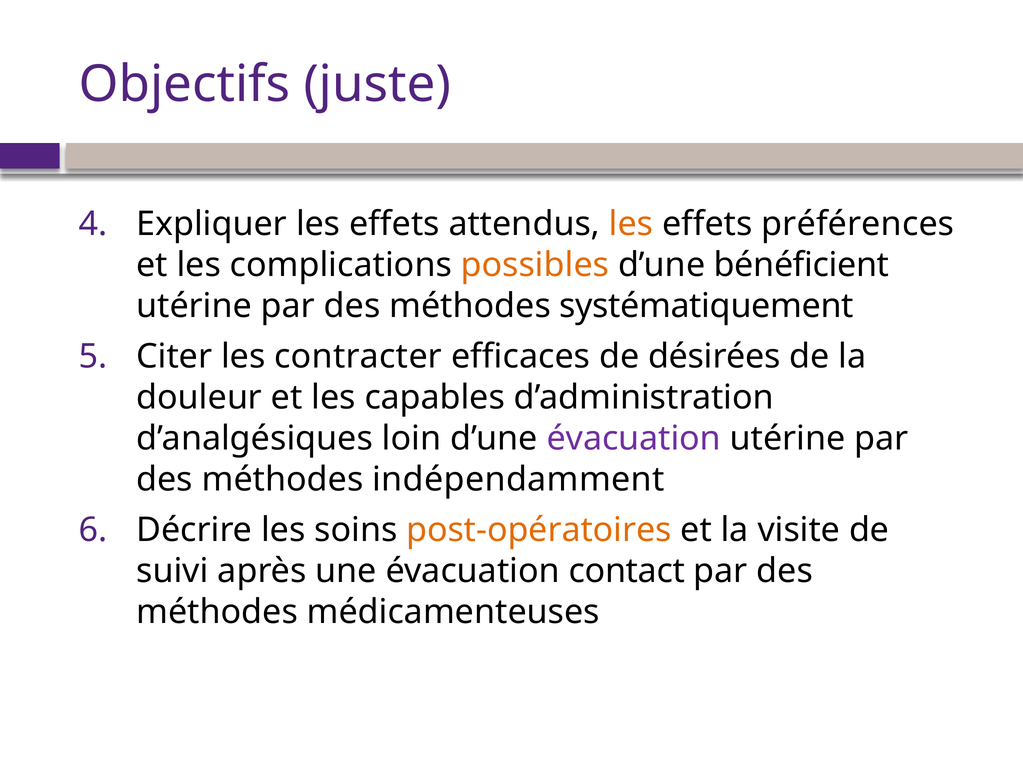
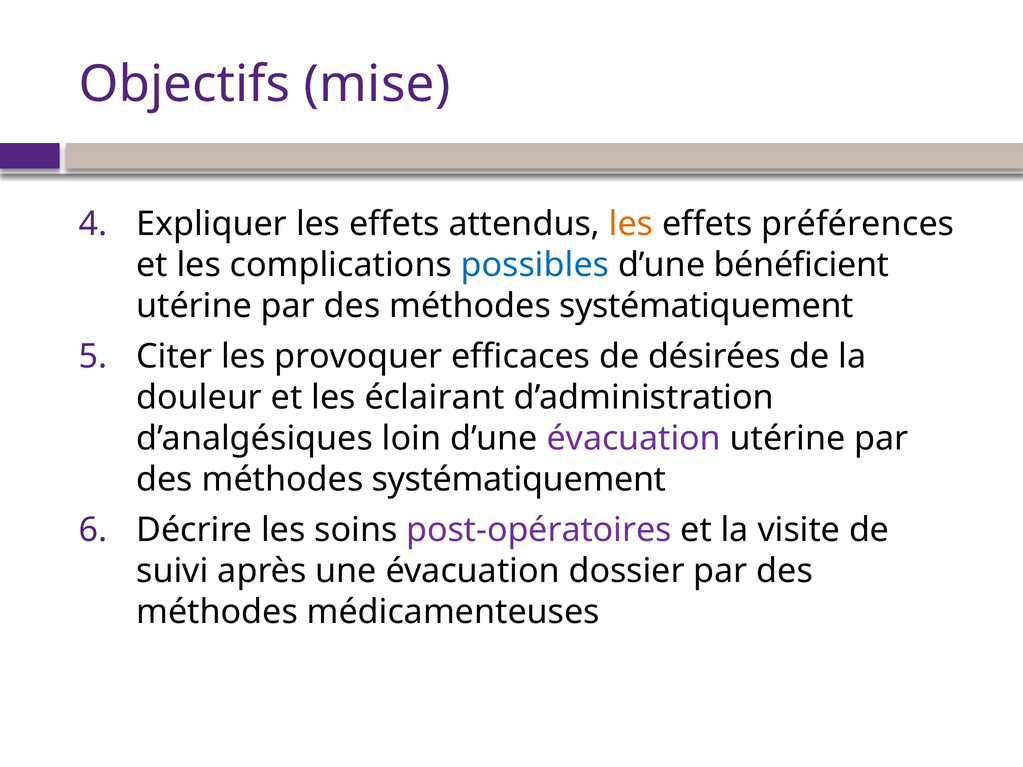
juste: juste -> mise (377, 85)
possibles colour: orange -> blue (535, 265)
contracter: contracter -> provoquer (358, 357)
capables: capables -> éclairant (435, 398)
indépendamment: indépendamment -> systématiquement (519, 480)
post-opératoires colour: orange -> purple (539, 530)
contact: contact -> dossier (627, 571)
